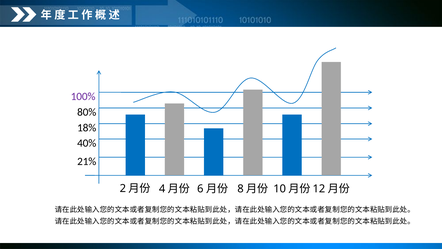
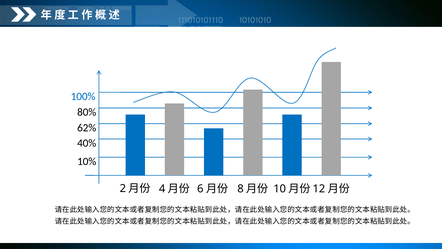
100% colour: purple -> blue (83, 96)
18%: 18% -> 62% (87, 128)
21%: 21% -> 10% (87, 161)
